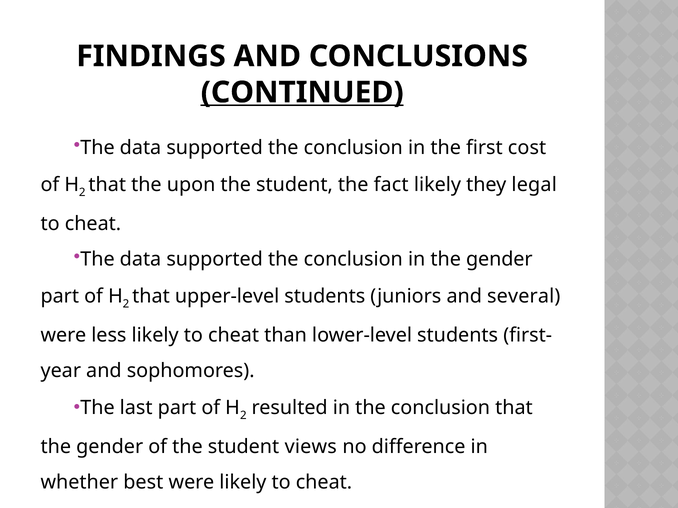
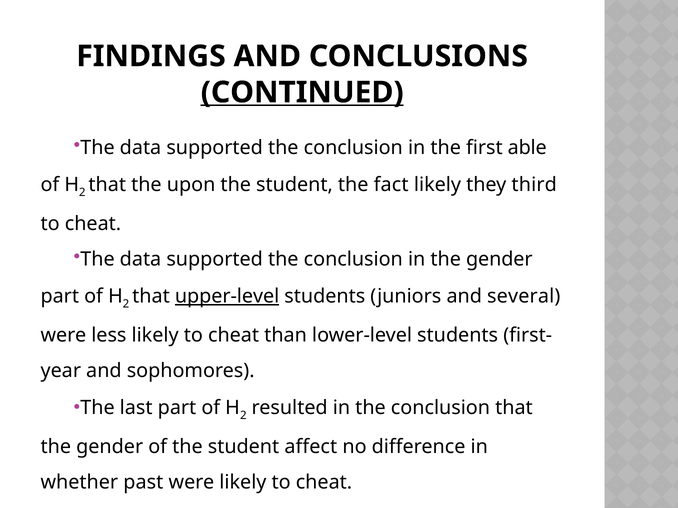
cost: cost -> able (527, 148)
legal: legal -> third (534, 185)
upper-level underline: none -> present (227, 297)
views: views -> affect (311, 447)
best: best -> past (143, 483)
